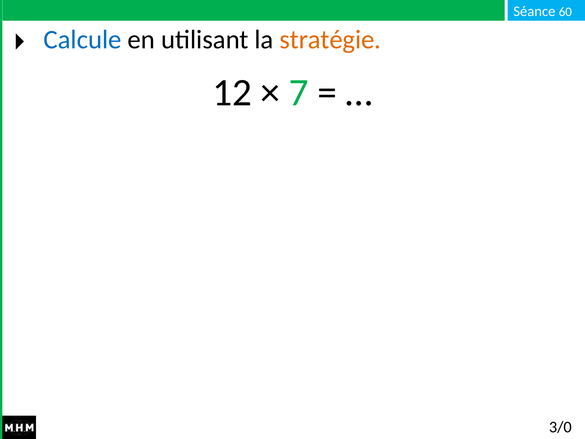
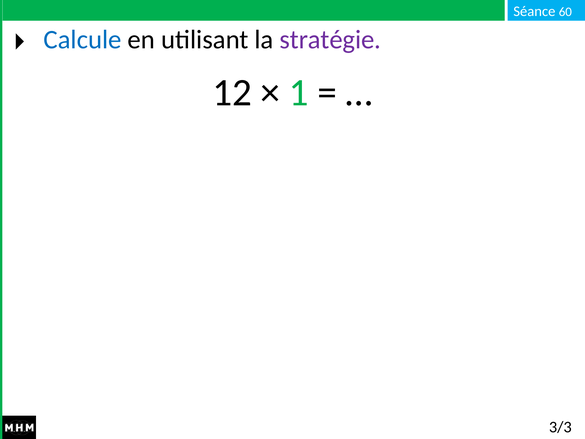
stratégie colour: orange -> purple (330, 39)
7: 7 -> 1 (299, 93)
3/0: 3/0 -> 3/3 (560, 427)
